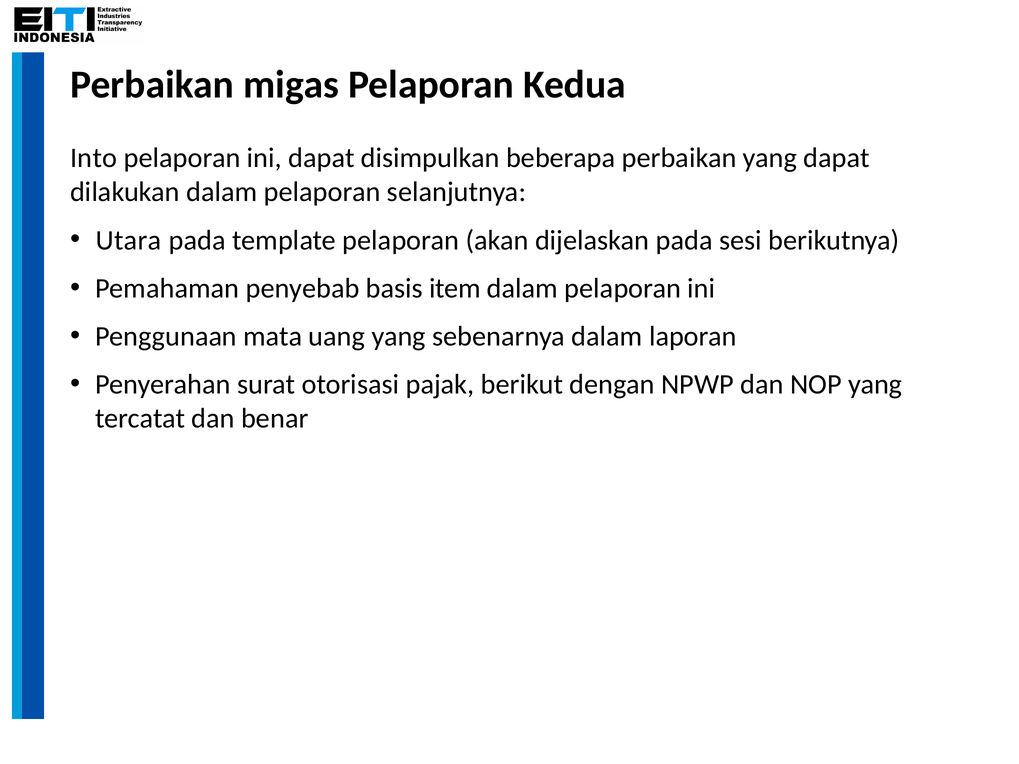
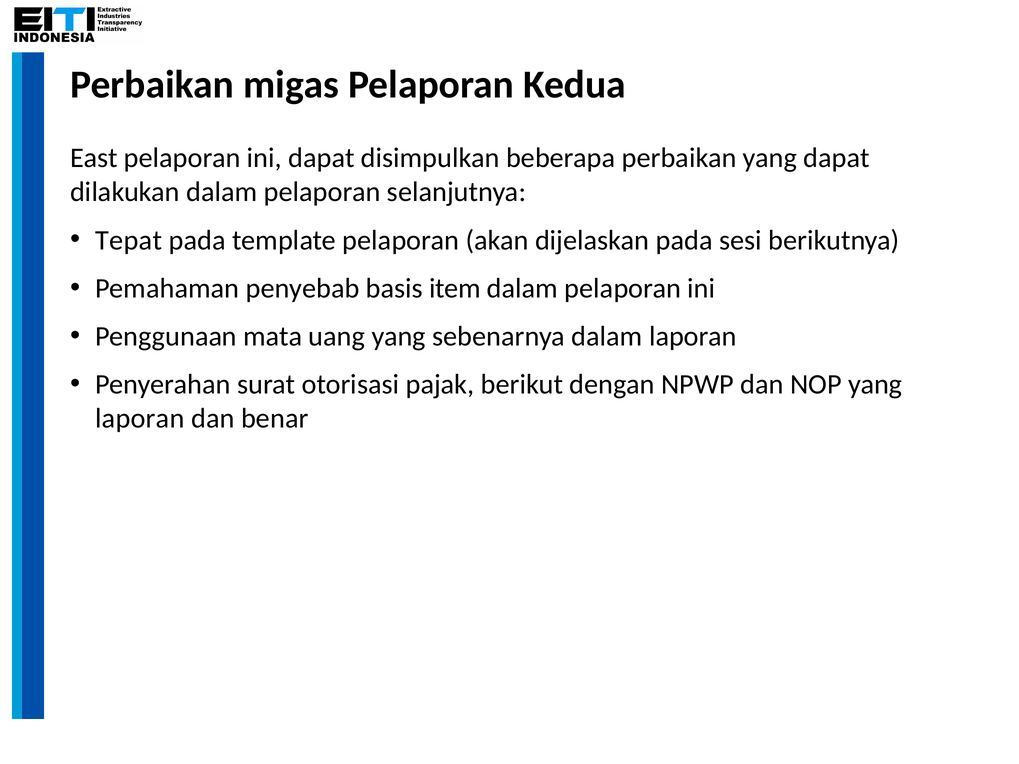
Into: Into -> East (94, 158)
Utara: Utara -> Tepat (129, 240)
tercatat: tercatat -> laporan (140, 419)
